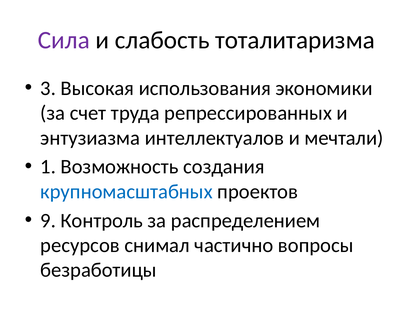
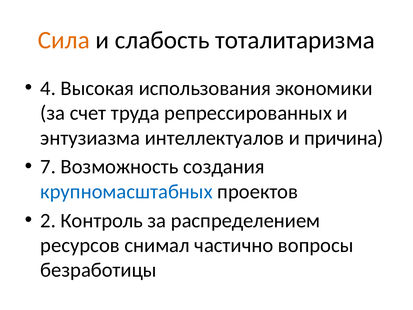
Сила colour: purple -> orange (64, 40)
3: 3 -> 4 (48, 88)
мечтали: мечтали -> причина (344, 138)
1: 1 -> 7 (48, 167)
9: 9 -> 2 (48, 220)
